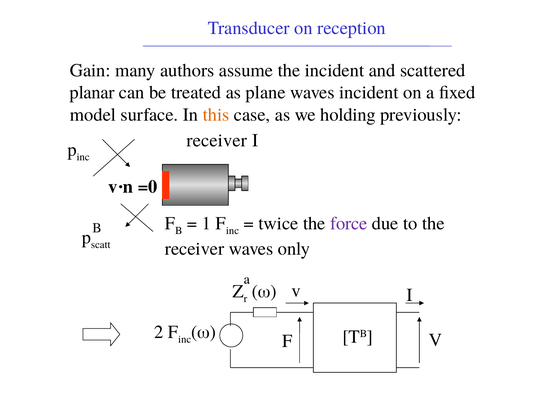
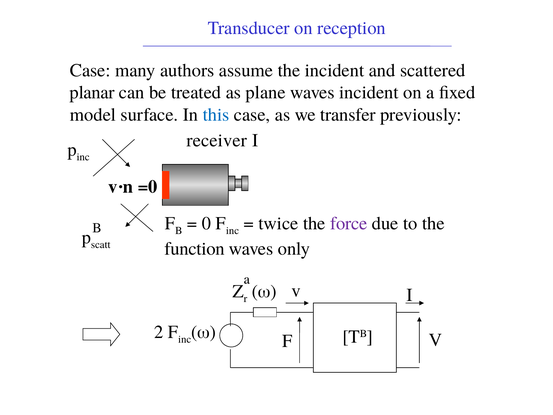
Gain: Gain -> Case (90, 70)
this colour: orange -> blue (216, 115)
holding: holding -> transfer (348, 115)
1: 1 -> 0 (206, 223)
receiver: receiver -> function (195, 249)
